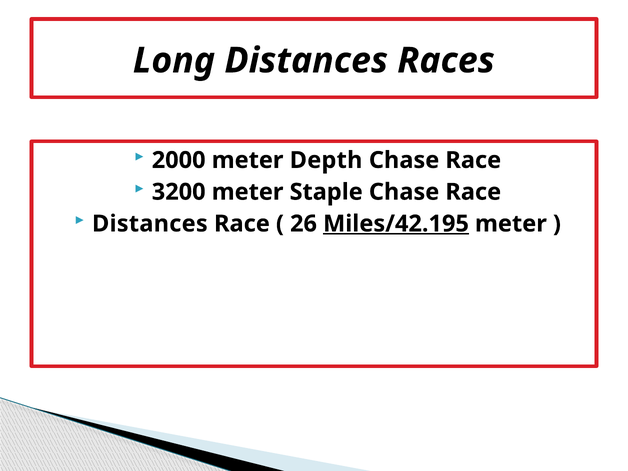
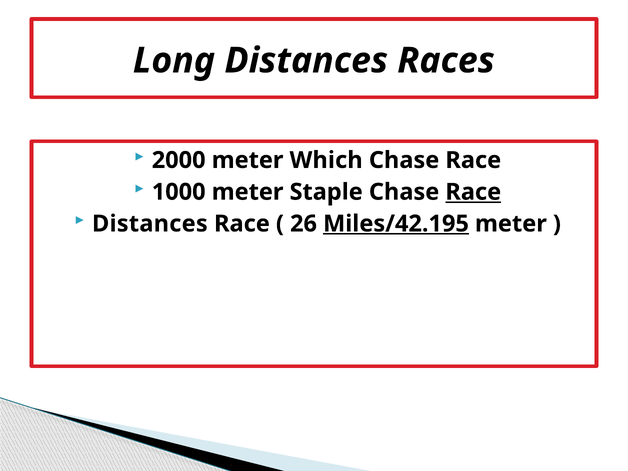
Depth: Depth -> Which (326, 160)
3200: 3200 -> 1000 (179, 192)
Race underline: none -> present (473, 192)
